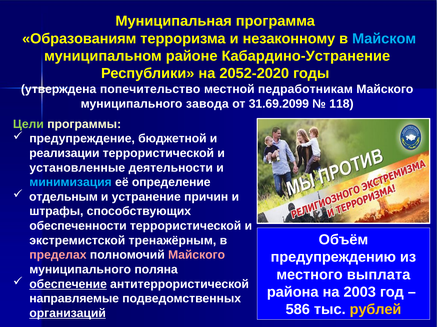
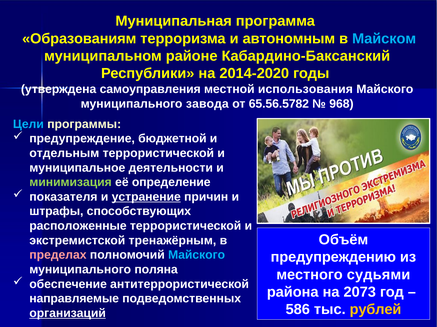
незаконному: незаконному -> автономным (289, 39)
Кабардино-Устранение: Кабардино-Устранение -> Кабардино-Баксанский (306, 56)
2052-2020: 2052-2020 -> 2014-2020 (254, 74)
попечительство: попечительство -> самоуправления (150, 89)
педработникам: педработникам -> использования (305, 89)
31.69.2099: 31.69.2099 -> 65.56.5782 (279, 104)
118: 118 -> 968 (341, 104)
Цели colour: light green -> light blue (28, 124)
реализации: реализации -> отдельным (64, 154)
установленные: установленные -> муниципальное (77, 168)
минимизация colour: light blue -> light green (71, 183)
отдельным: отдельным -> показателя (63, 197)
устранение underline: none -> present (146, 197)
обеспеченности: обеспеченности -> расположенные (78, 226)
Майского colour: pink -> light blue (197, 256)
выплата: выплата -> судьями (379, 275)
обеспечение underline: present -> none (68, 285)
2003: 2003 -> 2073 (360, 293)
